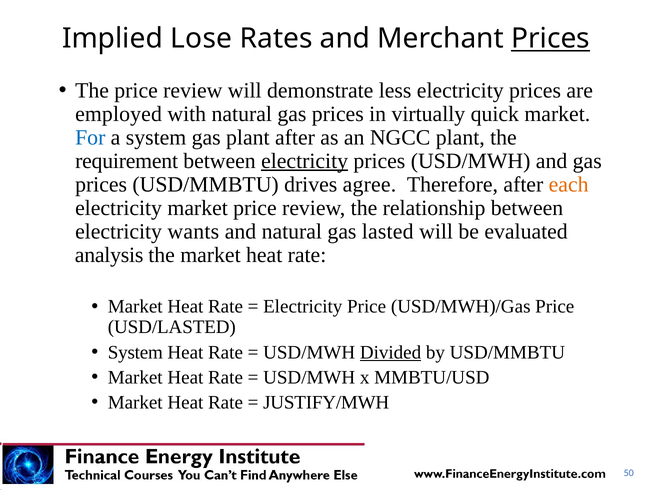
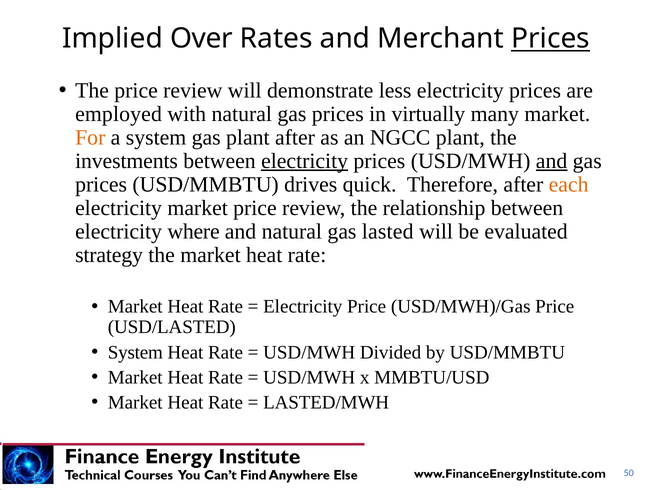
Lose: Lose -> Over (202, 39)
quick: quick -> many (495, 114)
For colour: blue -> orange (90, 137)
requirement: requirement -> investments (127, 161)
and underline: none -> present (552, 161)
agree: agree -> quick (370, 184)
wants: wants -> where (194, 231)
analysis: analysis -> strategy (109, 255)
Divided underline: present -> none (391, 352)
JUSTIFY/MWH: JUSTIFY/MWH -> LASTED/MWH (326, 402)
